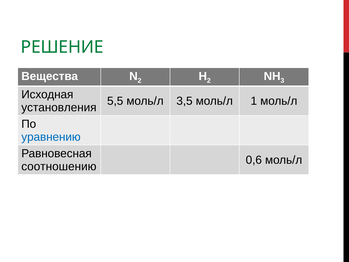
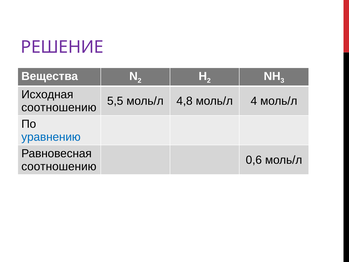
РЕШЕНИЕ colour: green -> purple (62, 47)
3,5: 3,5 -> 4,8 (184, 101)
1: 1 -> 4 (254, 101)
установления: установления -> соотношению (59, 107)
